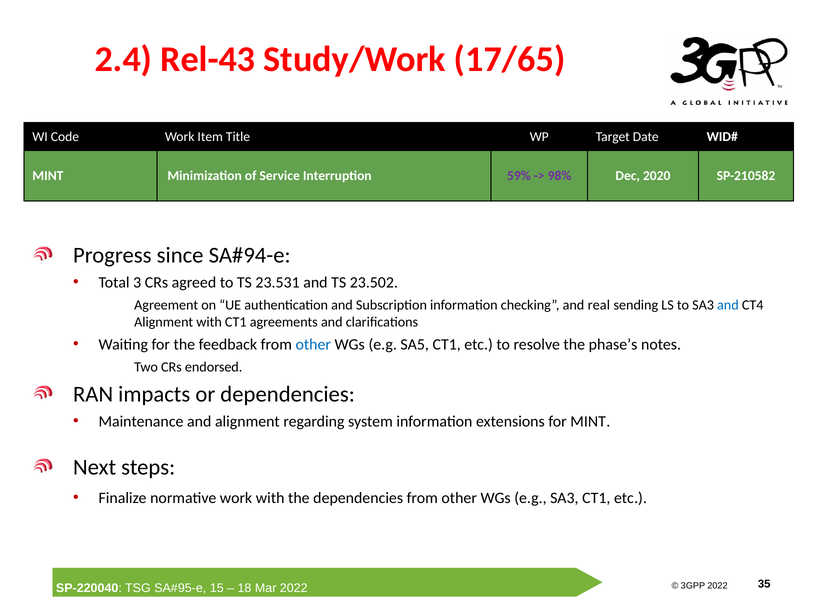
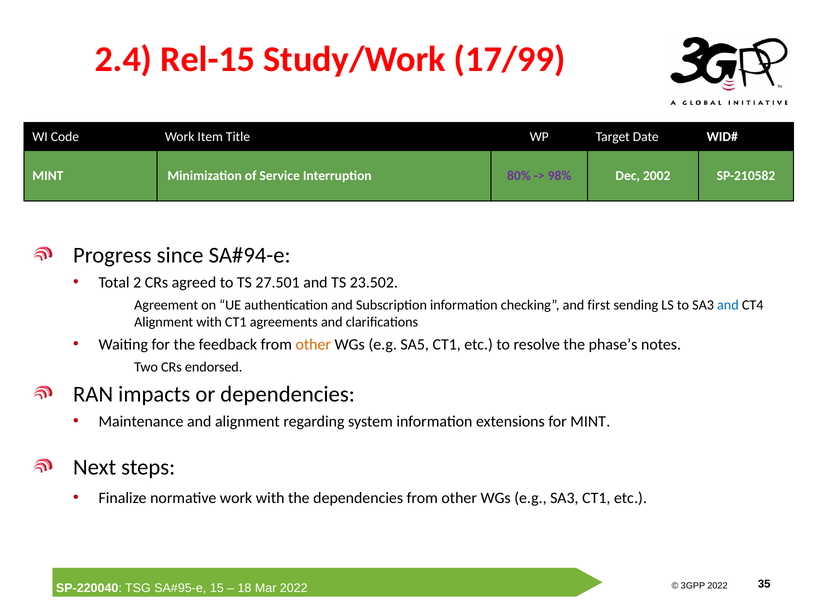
Rel-43: Rel-43 -> Rel-15 (208, 59)
17/65: 17/65 -> 17/99 (510, 59)
59%: 59% -> 80% (519, 176)
2020: 2020 -> 2002 (657, 176)
3: 3 -> 2 (137, 283)
23.531: 23.531 -> 27.501 (278, 283)
real: real -> first (599, 305)
other colour: blue -> orange (313, 345)
